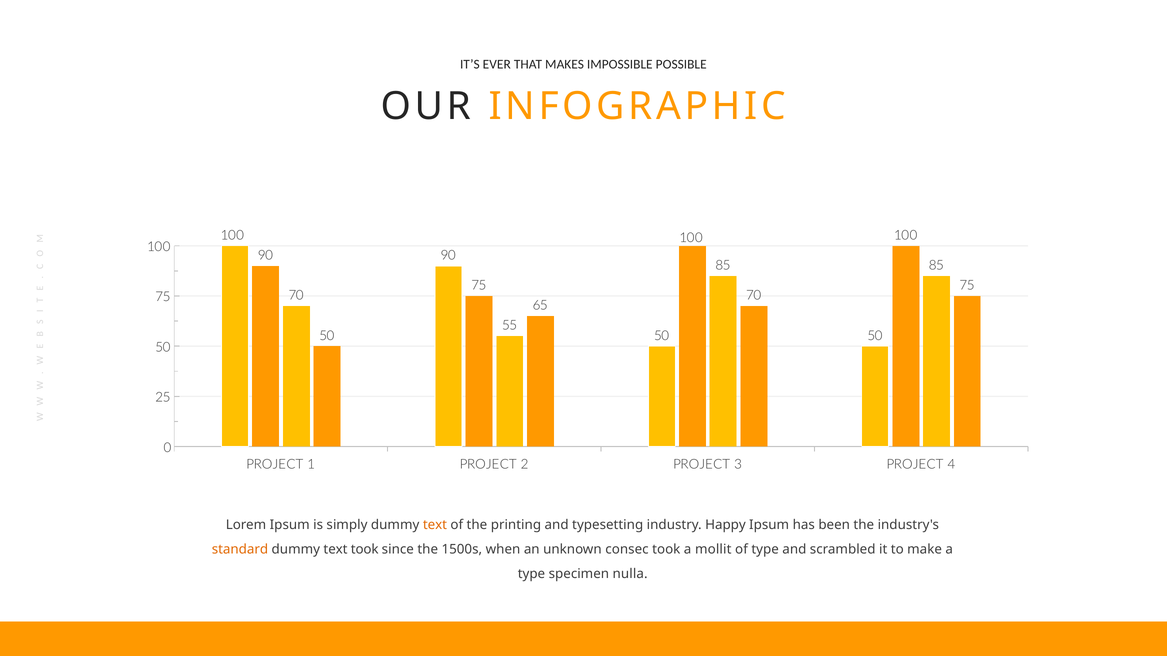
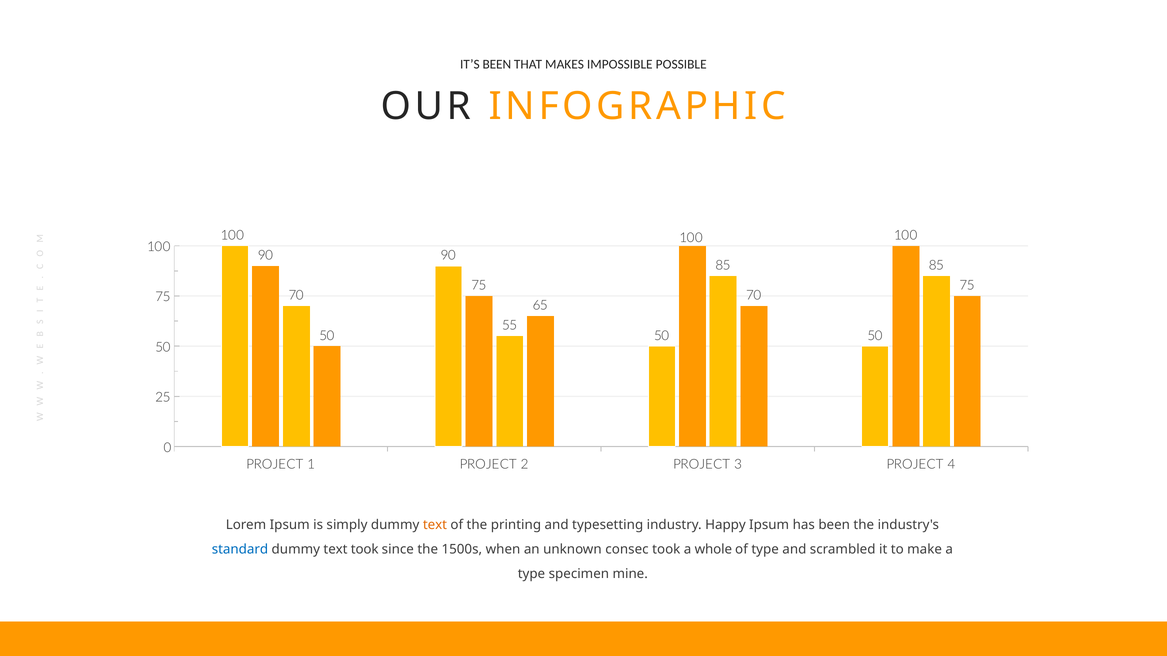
IT’S EVER: EVER -> BEEN (497, 65)
standard colour: orange -> blue (240, 550)
mollit: mollit -> whole (713, 550)
nulla: nulla -> mine (630, 574)
